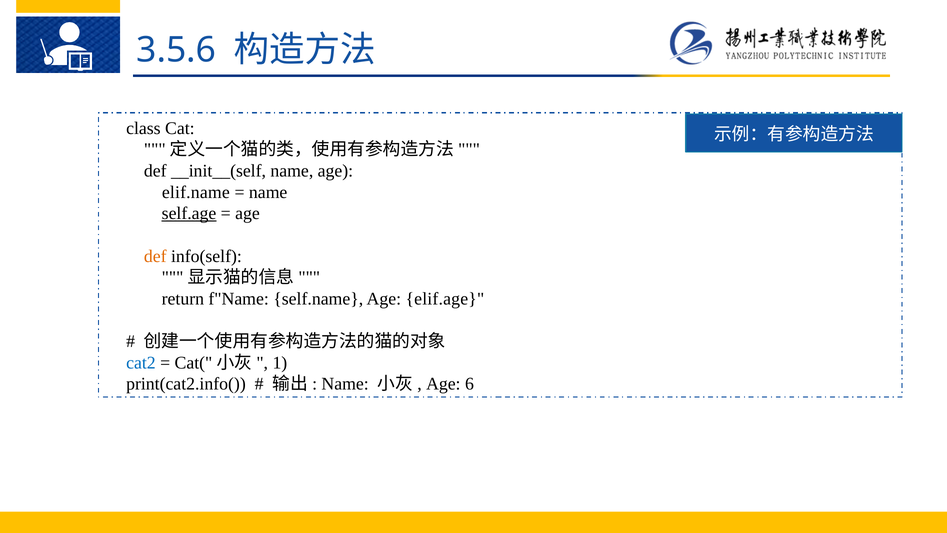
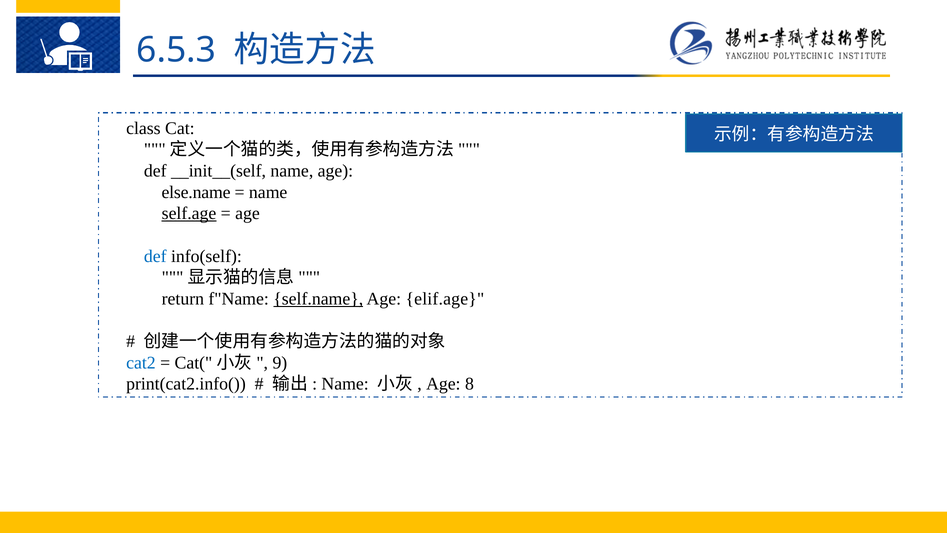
3.5.6: 3.5.6 -> 6.5.3 (176, 50)
elif.name: elif.name -> else.name (196, 192)
def colour: orange -> blue (155, 256)
self.name underline: none -> present (318, 299)
1: 1 -> 9 (280, 363)
6: 6 -> 8 (469, 384)
